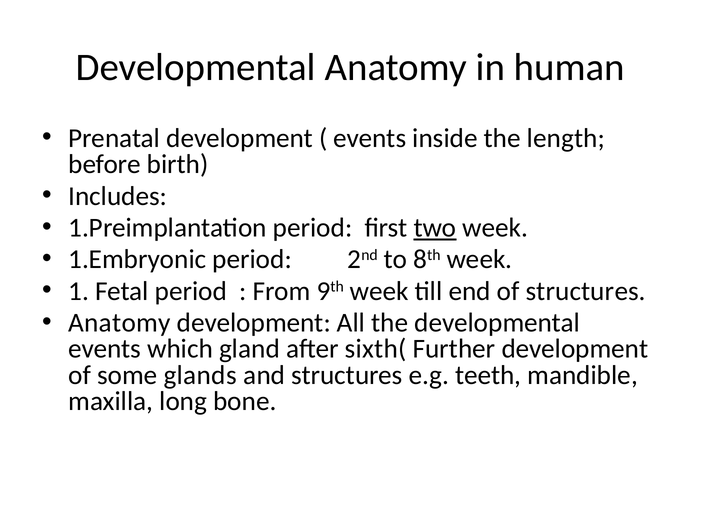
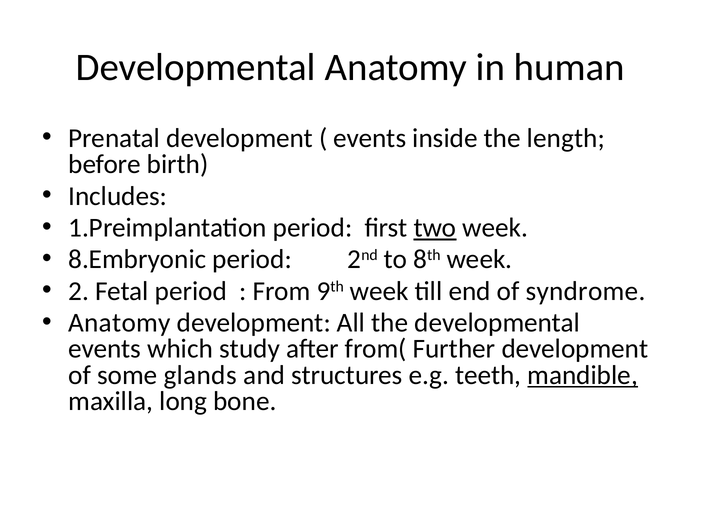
1.Embryonic: 1.Embryonic -> 8.Embryonic (137, 259)
1: 1 -> 2 (79, 291)
of structures: structures -> syndrome (586, 291)
gland: gland -> study (250, 349)
sixth(: sixth( -> from( (376, 349)
mandible underline: none -> present (583, 375)
